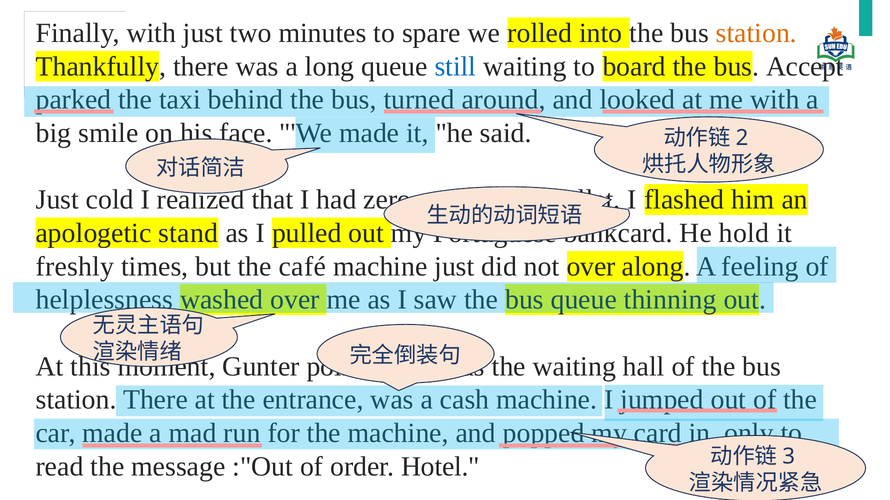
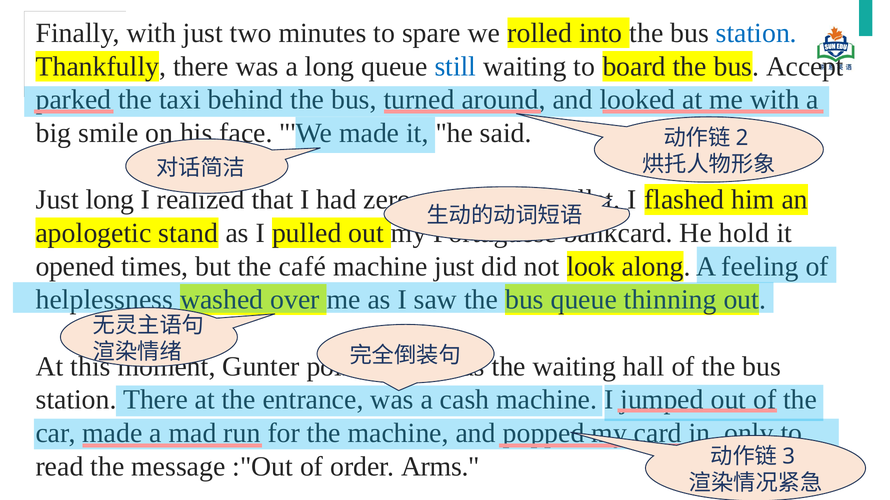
station colour: orange -> blue (756, 33)
Just cold: cold -> long (110, 200)
freshly: freshly -> opened (75, 267)
not over: over -> look (591, 267)
Hotel: Hotel -> Arms (440, 467)
